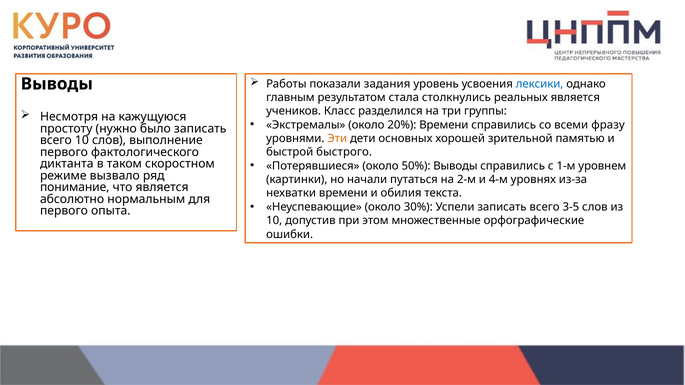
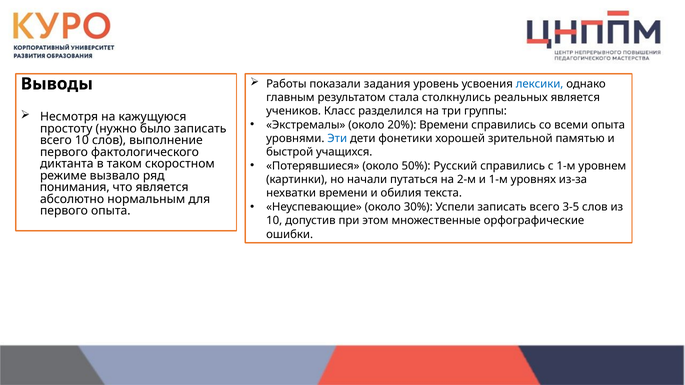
всеми фразу: фразу -> опыта (608, 125)
Эти colour: orange -> blue (337, 139)
основных: основных -> фонетики (405, 139)
быстрого: быстрого -> учащихся (344, 152)
50% Выводы: Выводы -> Русский (455, 166)
и 4-м: 4-м -> 1-м (498, 180)
понимание: понимание -> понимания (75, 188)
